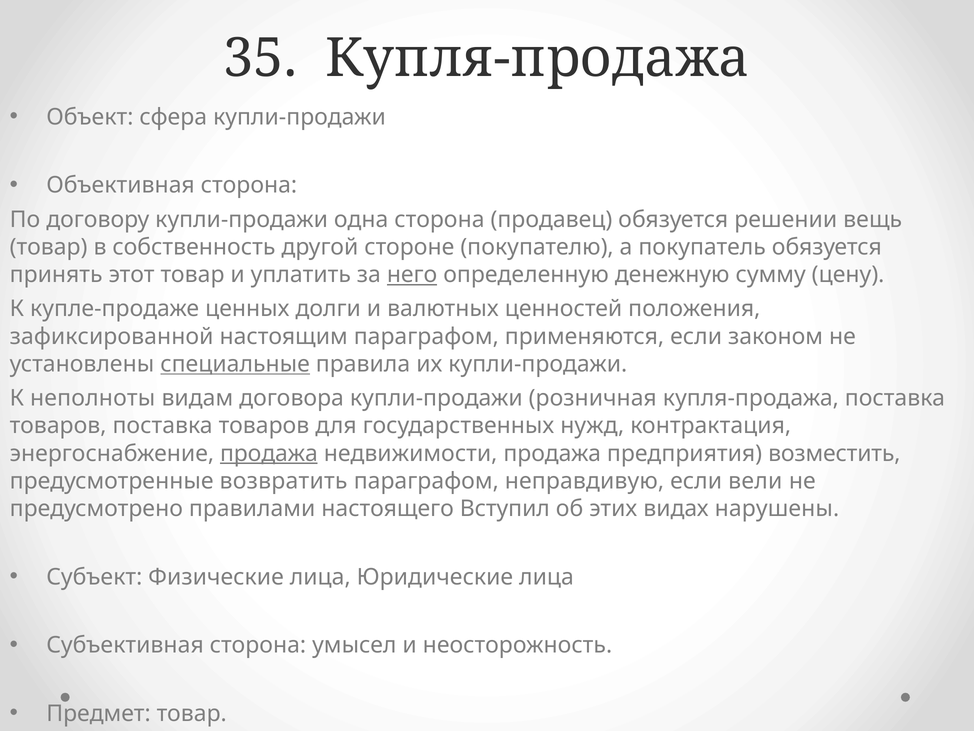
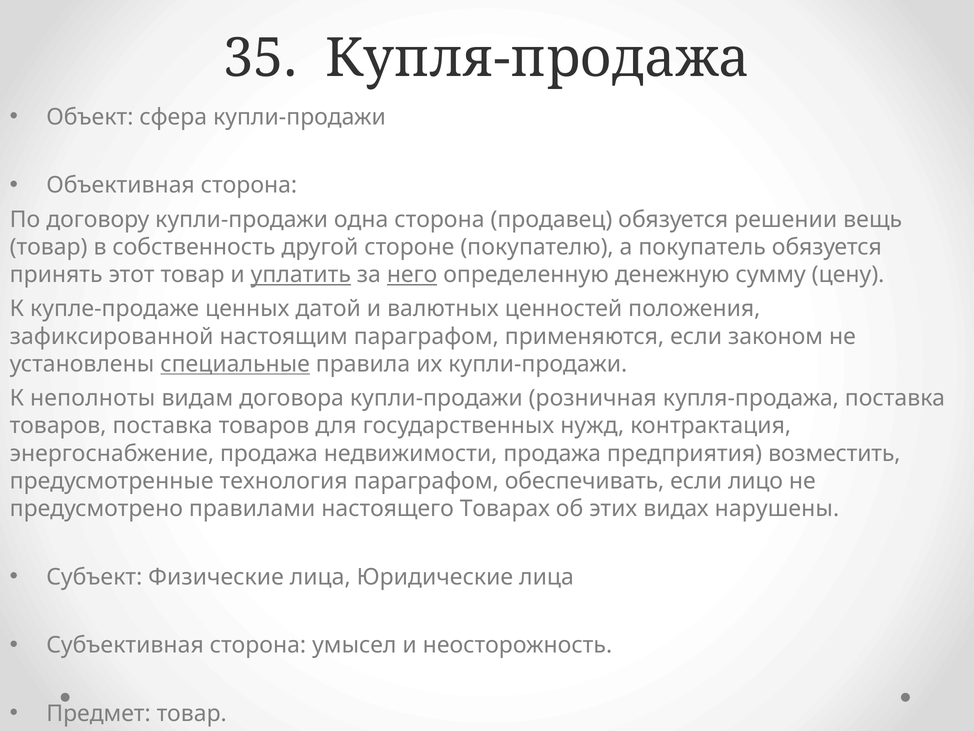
уплатить underline: none -> present (301, 275)
долги: долги -> датой (328, 309)
продажа underline: present -> none (269, 453)
возвратить: возвратить -> технология (284, 481)
неправдивую: неправдивую -> обеспечивать (585, 481)
вели: вели -> лицо (756, 481)
Вступил: Вступил -> Товарах (505, 508)
